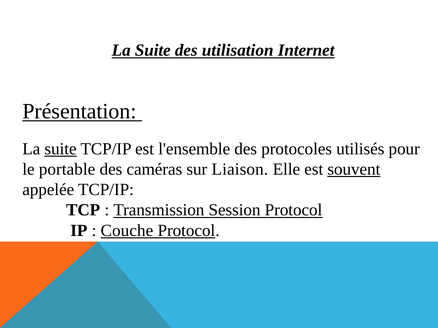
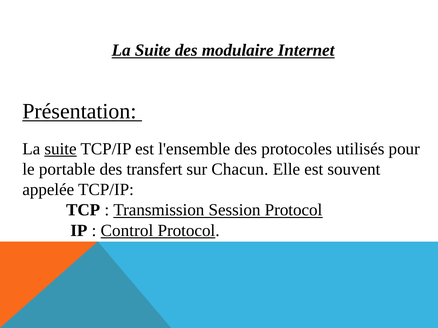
utilisation: utilisation -> modulaire (238, 50)
caméras: caméras -> transfert (154, 169)
Liaison: Liaison -> Chacun (240, 169)
souvent underline: present -> none (354, 169)
Couche: Couche -> Control (127, 231)
